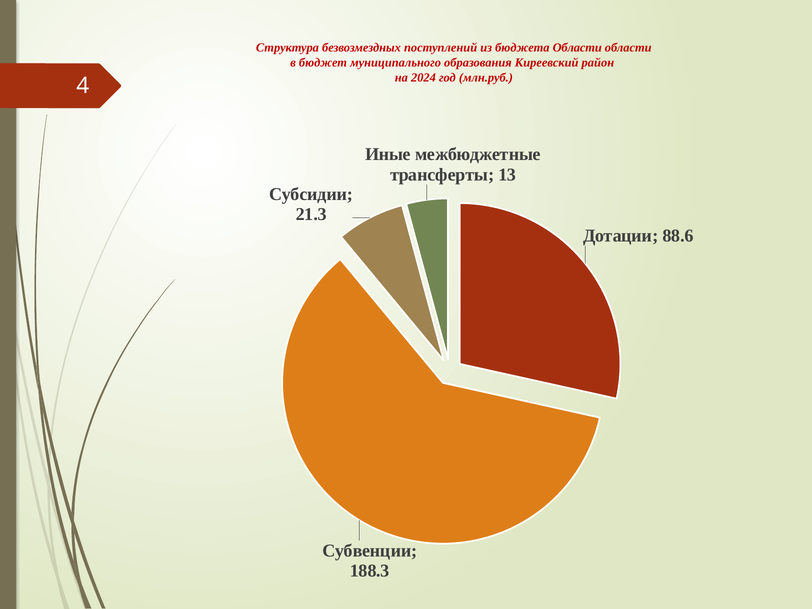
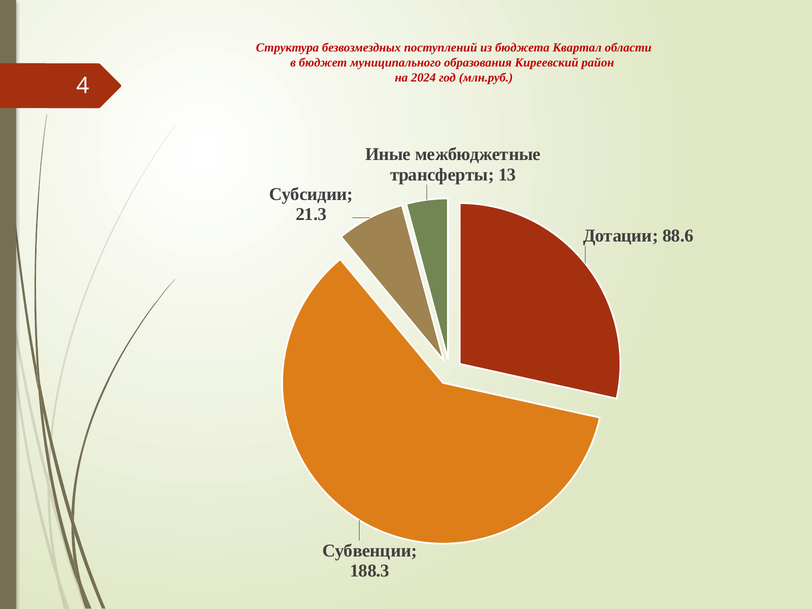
бюджета Области: Области -> Квартал (577, 48)
